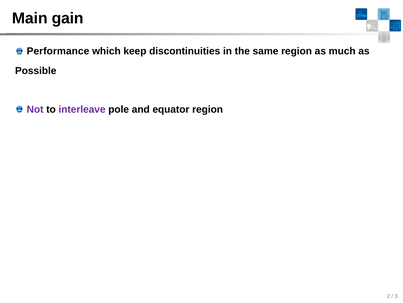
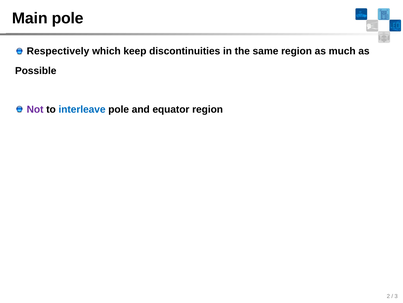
Main gain: gain -> pole (68, 18)
Performance: Performance -> Respectively (58, 51)
interleave colour: purple -> blue (82, 109)
